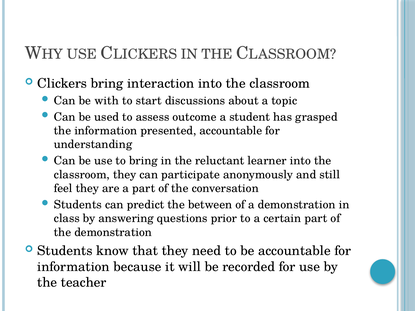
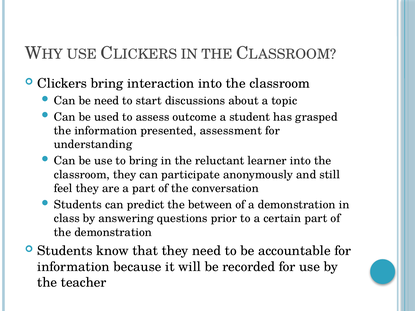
be with: with -> need (107, 101)
presented accountable: accountable -> assessment (231, 131)
